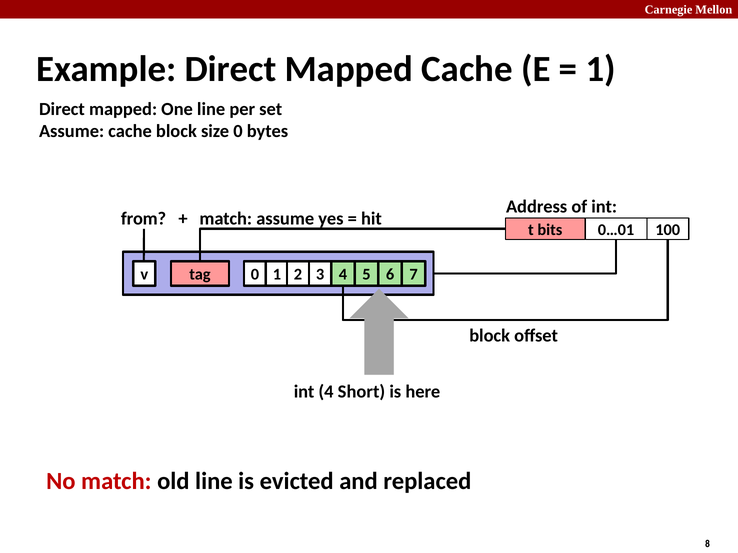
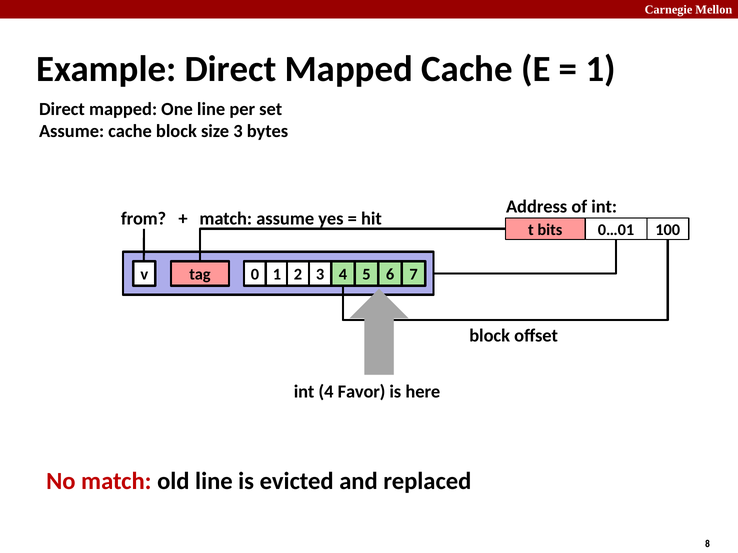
size 0: 0 -> 3 (238, 131)
Short: Short -> Favor (362, 392)
